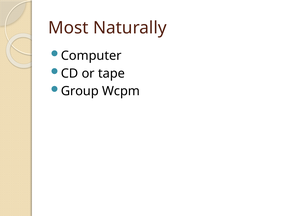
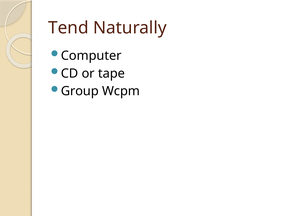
Most: Most -> Tend (68, 28)
